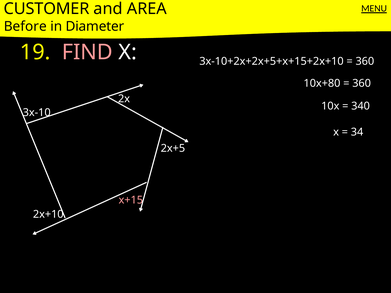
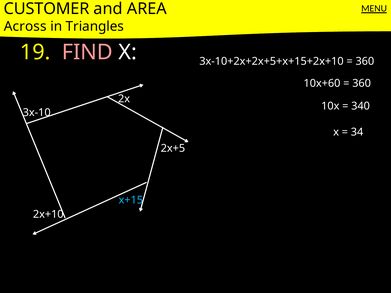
Before: Before -> Across (25, 26)
Diameter: Diameter -> Triangles (95, 26)
10x+80: 10x+80 -> 10x+60 (322, 83)
x+15 colour: pink -> light blue (131, 200)
